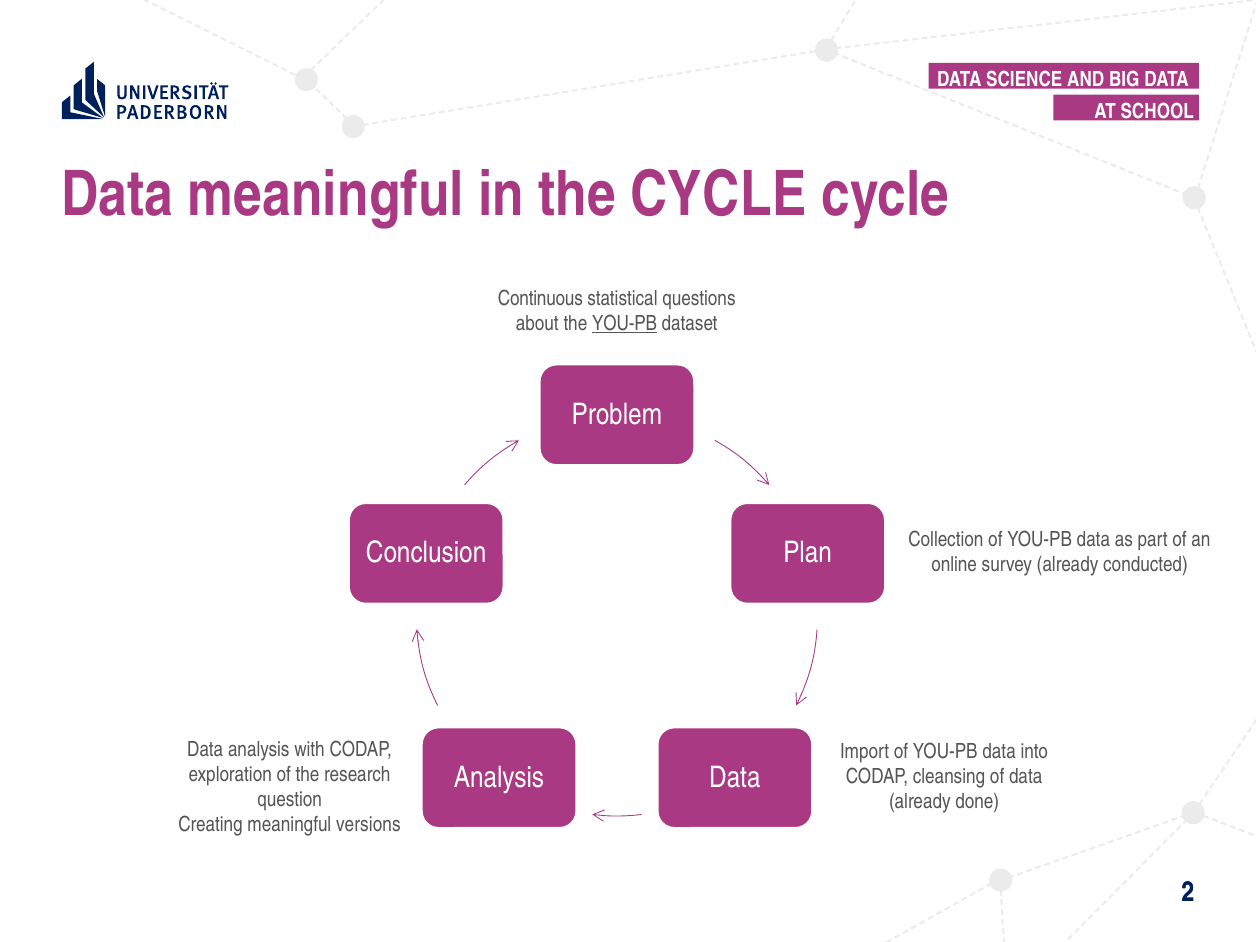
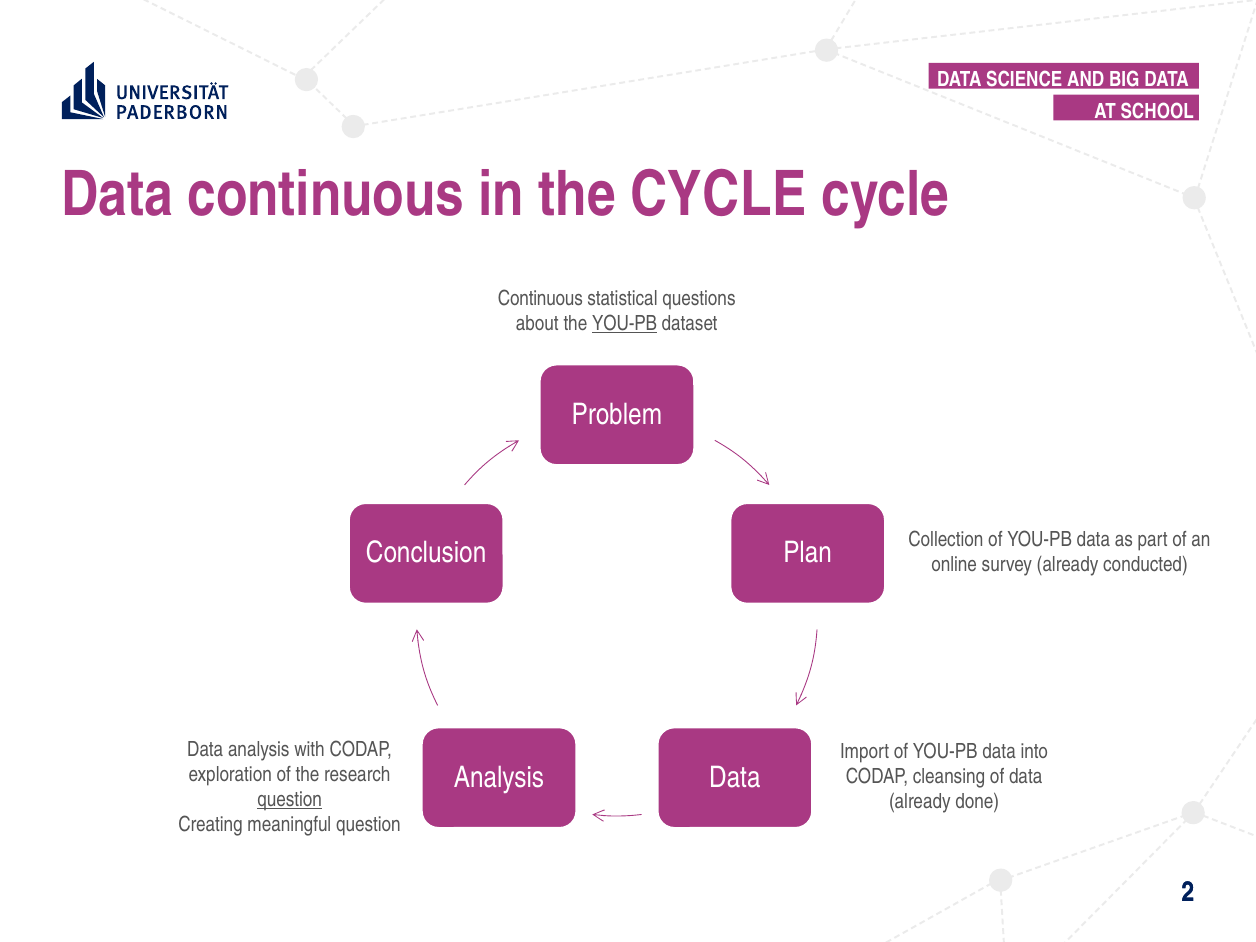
Data meaningful: meaningful -> continuous (326, 195)
question underline: none -> present (290, 800)
meaningful versions: versions -> question (368, 825)
